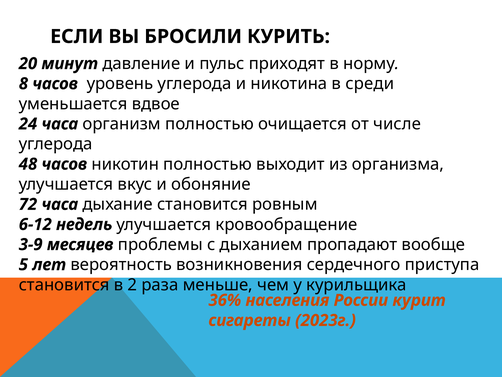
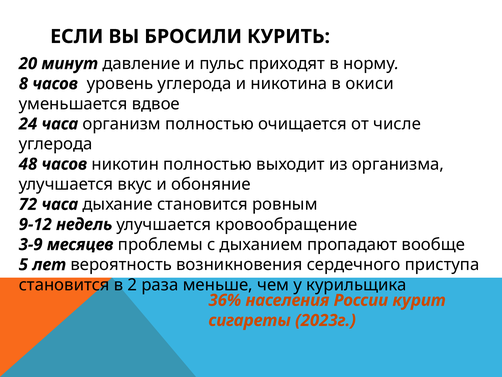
среди: среди -> окиси (370, 84)
6-12: 6-12 -> 9-12 (35, 224)
